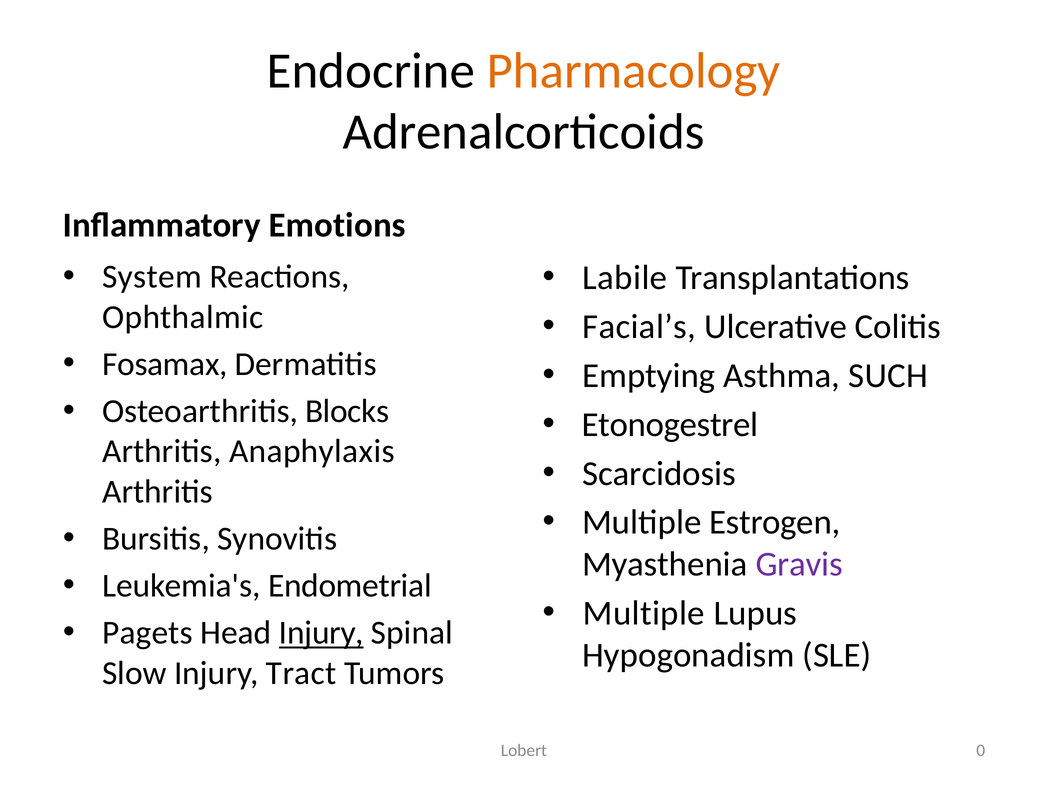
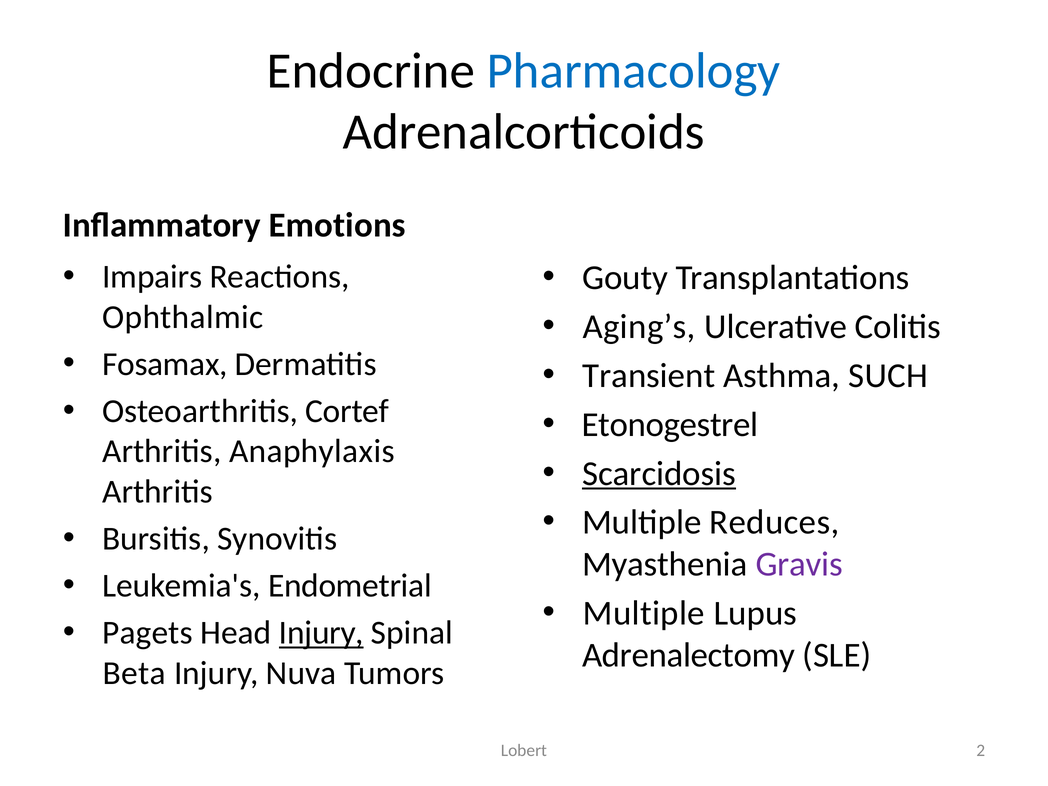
Pharmacology colour: orange -> blue (634, 71)
System: System -> Impairs (152, 277)
Labile: Labile -> Gouty (625, 278)
Facial’s: Facial’s -> Aging’s (639, 327)
Emptying: Emptying -> Transient (649, 376)
Blocks: Blocks -> Cortef (347, 411)
Scarcidosis underline: none -> present (659, 473)
Estrogen: Estrogen -> Reduces (774, 522)
Hypogonadism: Hypogonadism -> Adrenalectomy (689, 655)
Slow: Slow -> Beta (134, 673)
Tract: Tract -> Nuva (301, 673)
0: 0 -> 2 (981, 750)
